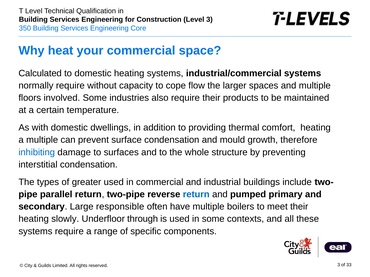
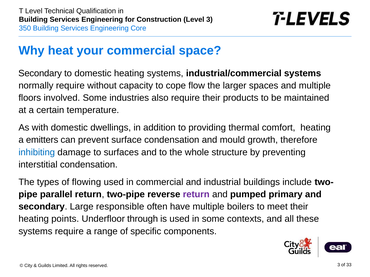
Calculated: Calculated -> Secondary (40, 73)
a multiple: multiple -> emitters (42, 140)
greater: greater -> flowing (86, 182)
return colour: blue -> purple (196, 195)
slowly: slowly -> points (65, 219)
